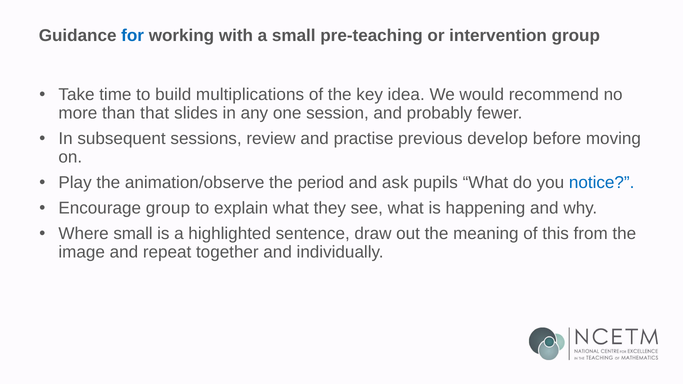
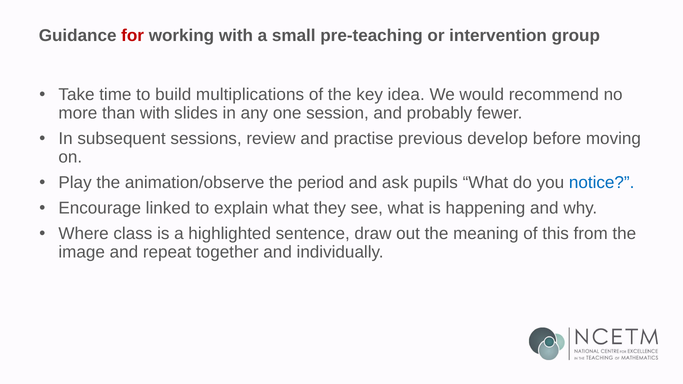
for colour: blue -> red (133, 36)
than that: that -> with (155, 113)
Encourage group: group -> linked (168, 208)
Where small: small -> class (133, 234)
